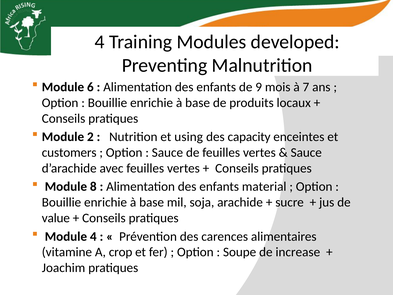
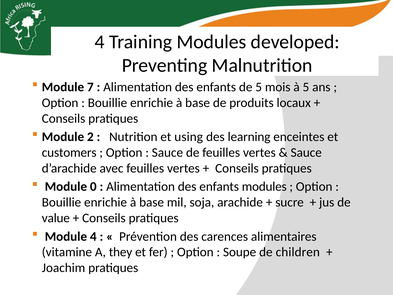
6: 6 -> 7 (90, 87)
de 9: 9 -> 5 (259, 87)
à 7: 7 -> 5 (306, 87)
capacity: capacity -> learning (249, 137)
8: 8 -> 0 (93, 186)
enfants material: material -> modules (264, 186)
crop: crop -> they (121, 252)
increase: increase -> children (298, 252)
